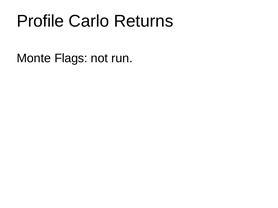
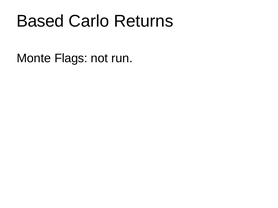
Profile: Profile -> Based (40, 21)
